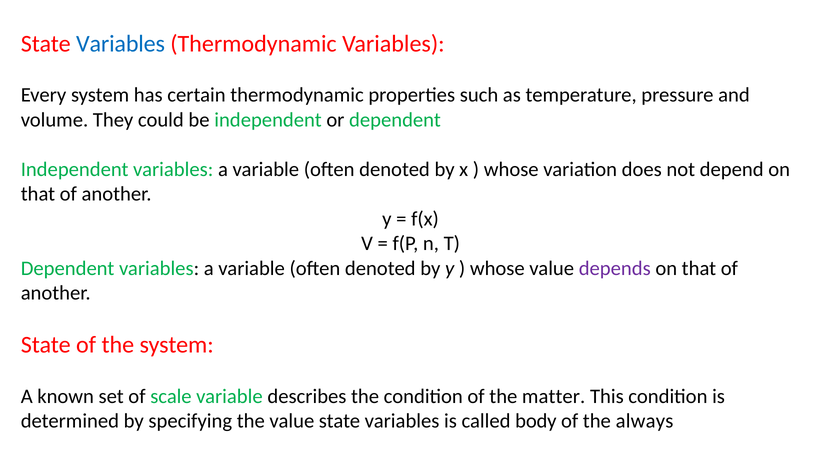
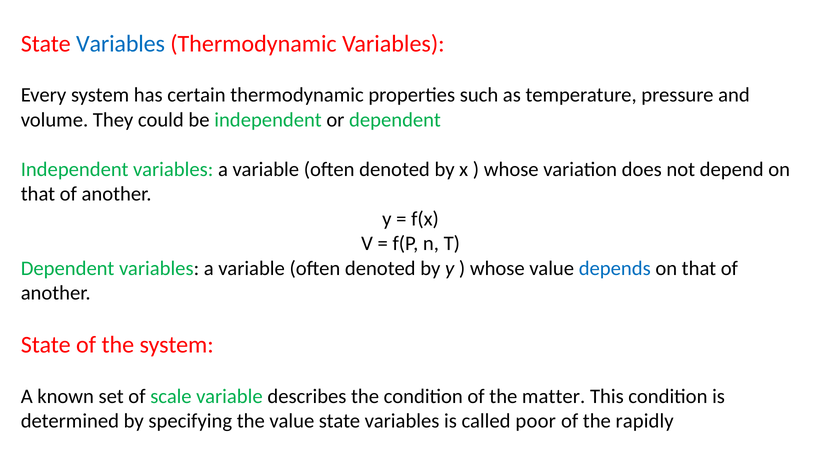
depends colour: purple -> blue (615, 269)
body: body -> poor (536, 422)
always: always -> rapidly (645, 422)
